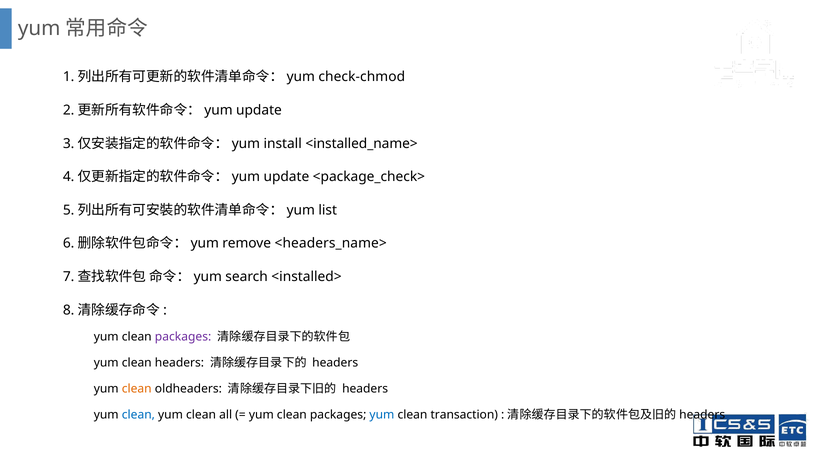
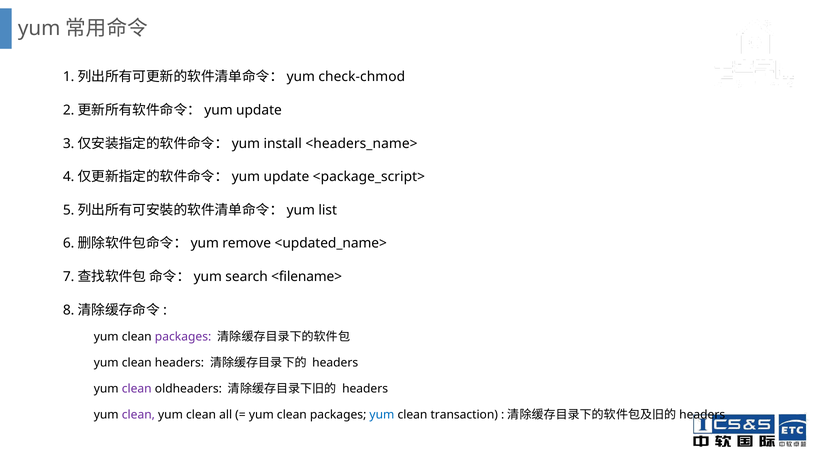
<installed_name>: <installed_name> -> <headers_name> (361, 144)
<package_check>: <package_check> -> <package_script> (369, 177)
<headers_name>: <headers_name> -> <updated_name> (331, 243)
<installed>: <installed> -> <filename> (307, 277)
clean colour: orange -> purple (137, 389)
clean colour: blue -> purple (138, 415)
